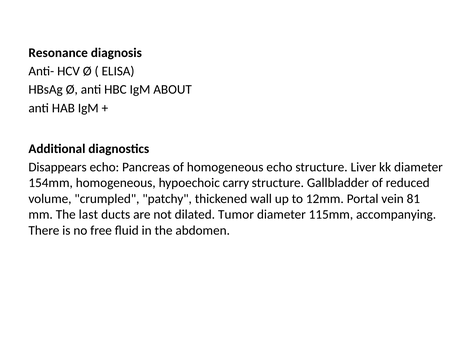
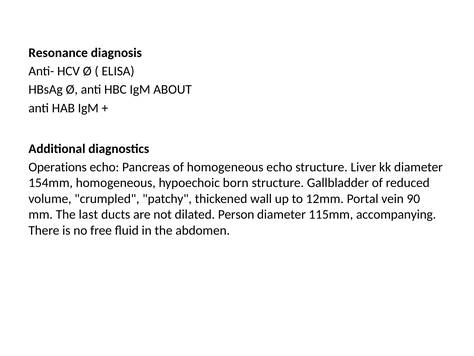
Disappears: Disappears -> Operations (58, 167)
carry: carry -> born (236, 183)
81: 81 -> 90 (413, 199)
Tumor: Tumor -> Person (236, 214)
